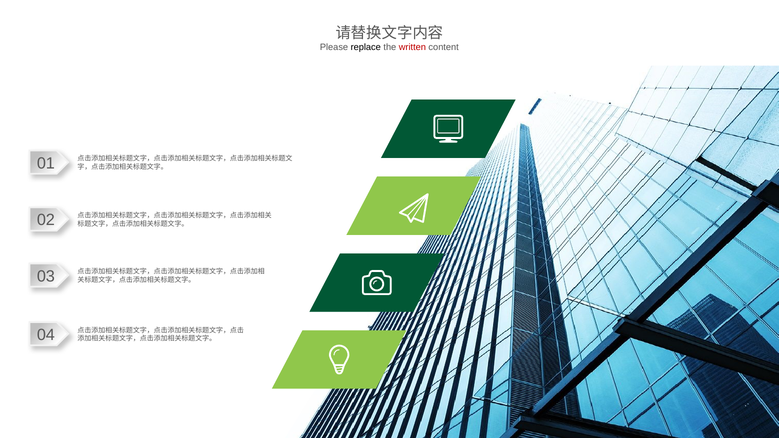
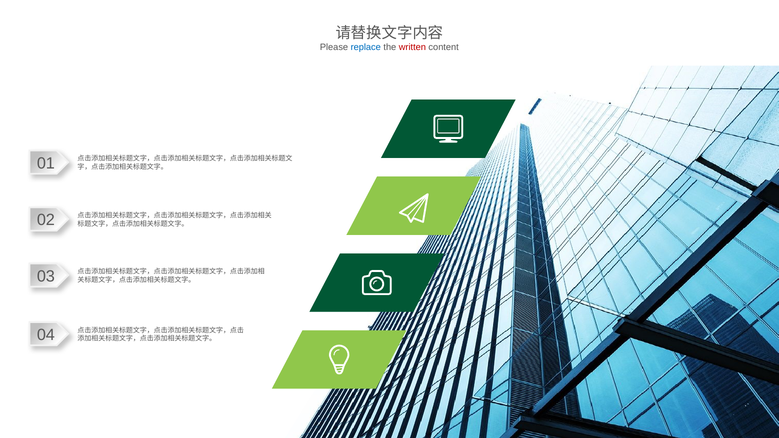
replace colour: black -> blue (366, 47)
